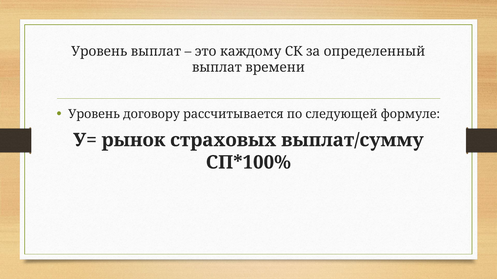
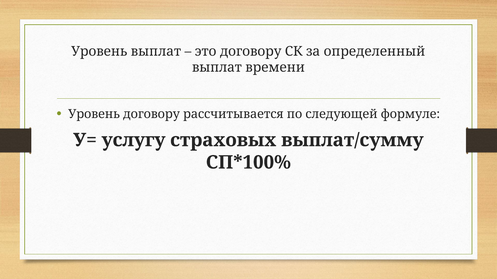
это каждому: каждому -> договору (251, 51)
рынок: рынок -> услугу (134, 140)
